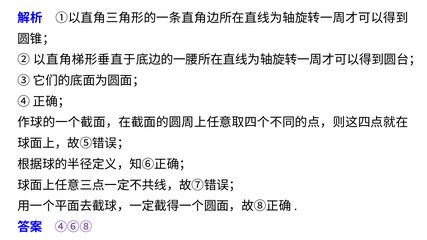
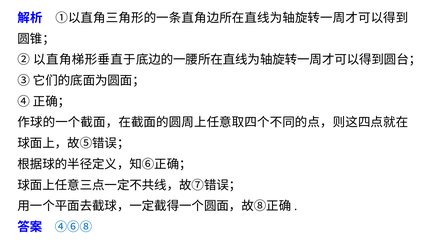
④⑥⑧ colour: purple -> blue (73, 227)
